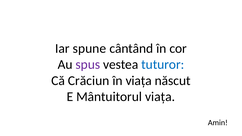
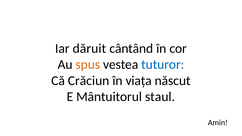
spune: spune -> dăruit (89, 48)
spus colour: purple -> orange (88, 65)
Mântuitorul viața: viața -> staul (160, 97)
